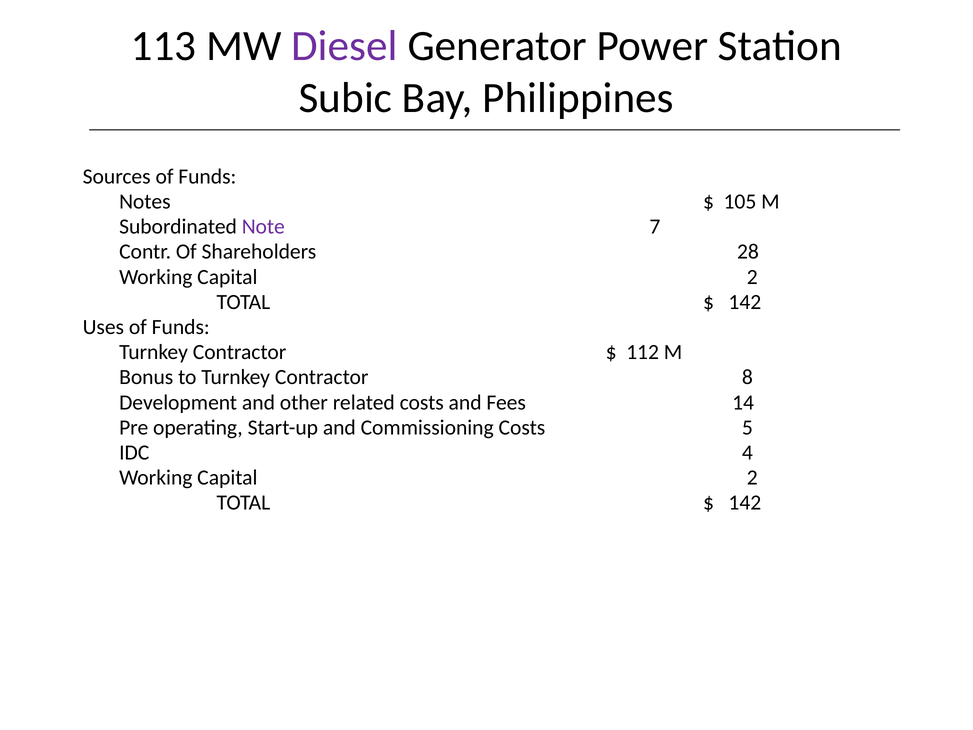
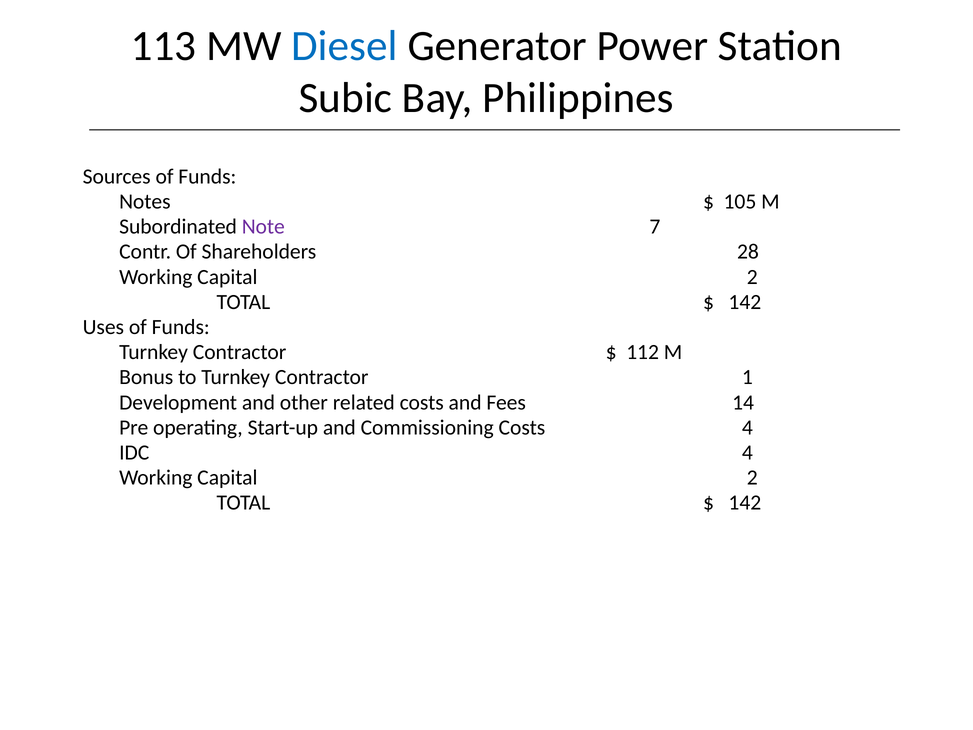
Diesel colour: purple -> blue (345, 46)
8: 8 -> 1 (747, 377)
Costs 5: 5 -> 4 (747, 427)
